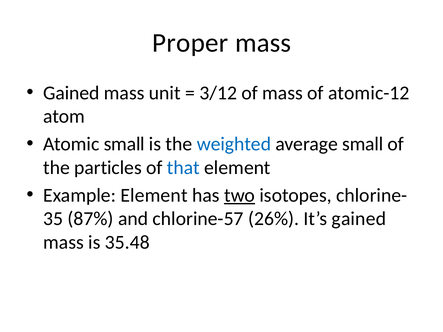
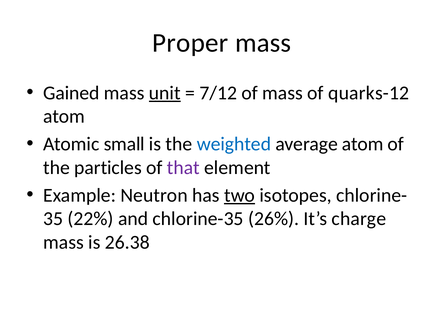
unit underline: none -> present (165, 93)
3/12: 3/12 -> 7/12 (218, 93)
atomic-12: atomic-12 -> quarks-12 (369, 93)
average small: small -> atom (363, 144)
that colour: blue -> purple (183, 168)
Example Element: Element -> Neutron (154, 195)
87%: 87% -> 22% (91, 219)
chlorine-57: chlorine-57 -> chlorine-35 (198, 219)
It’s gained: gained -> charge (359, 219)
35.48: 35.48 -> 26.38 (127, 243)
